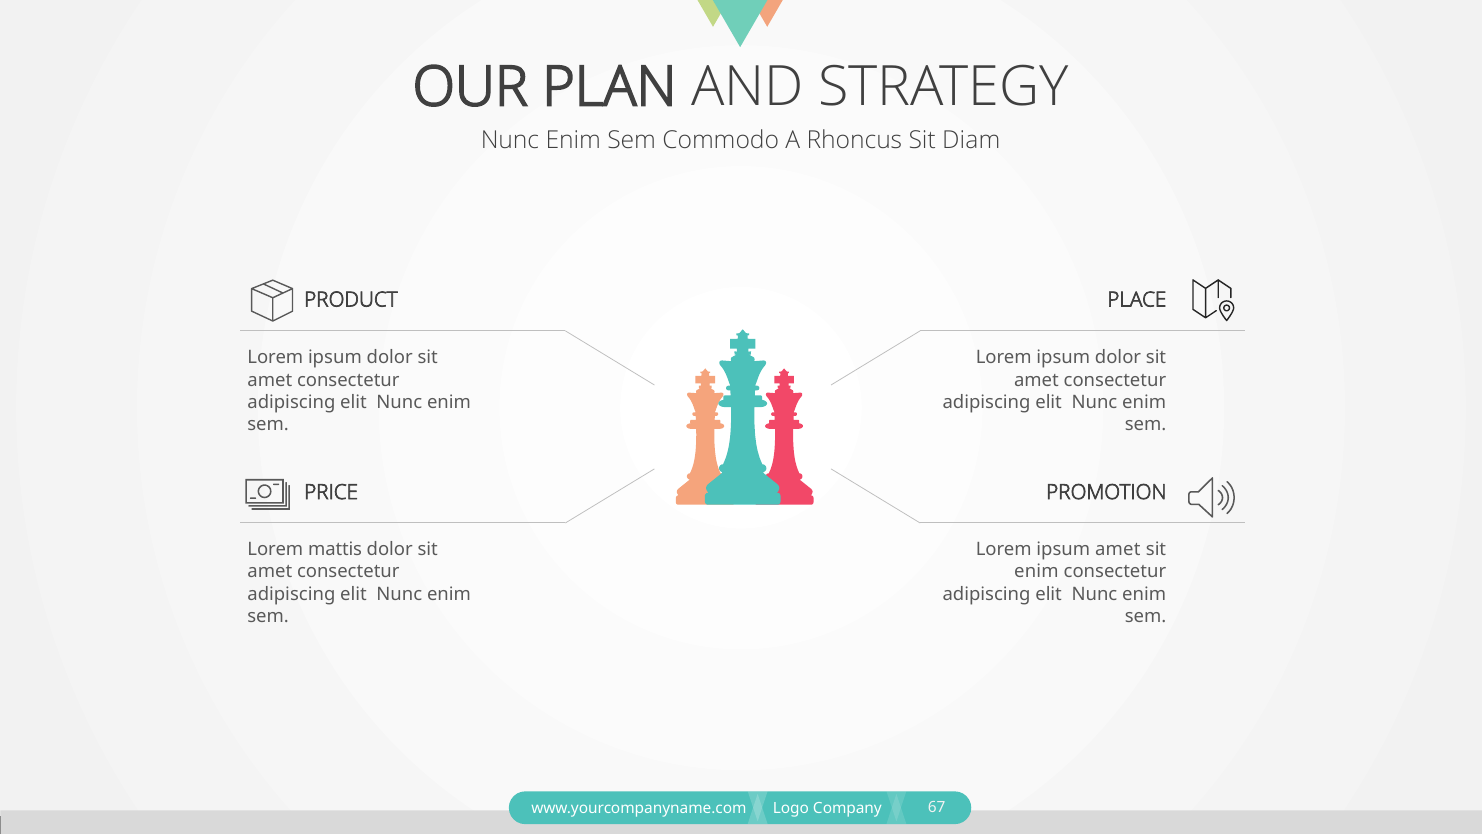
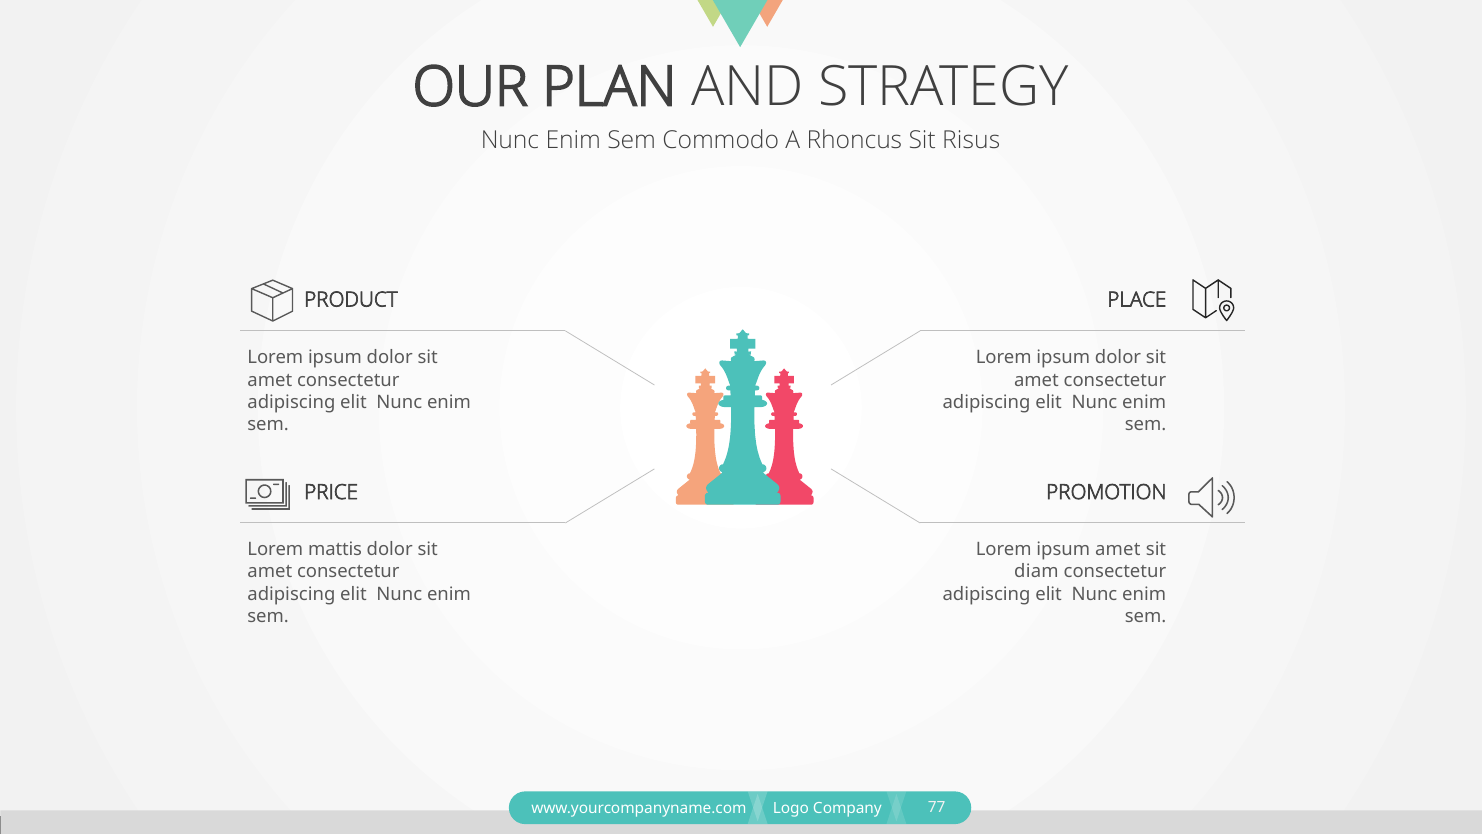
Diam: Diam -> Risus (971, 140)
enim: enim -> diam (1036, 572)
67: 67 -> 77 (937, 807)
